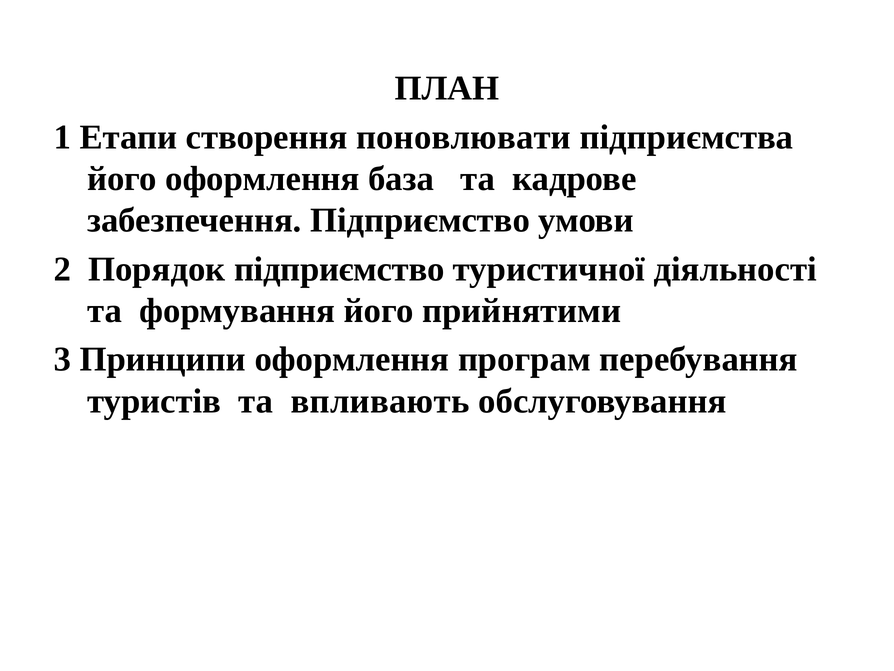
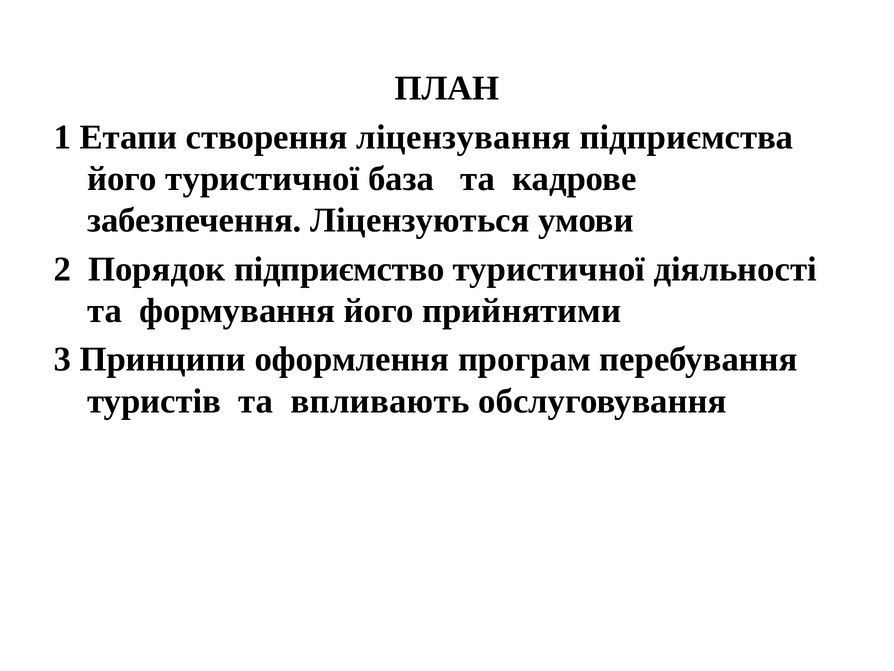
поновлювати: поновлювати -> ліцензування (463, 137)
його оформлення: оформлення -> туристичної (262, 179)
забезпечення Підприємство: Підприємство -> Ліцензуються (420, 220)
